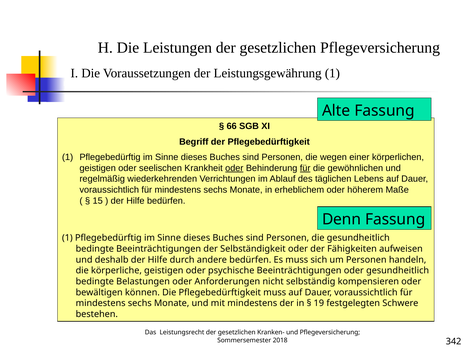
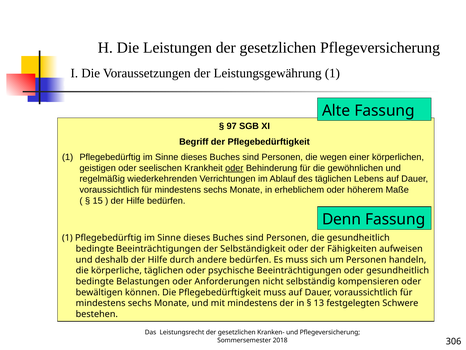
66: 66 -> 97 (232, 126)
für underline: present -> none (305, 168)
körperliche geistigen: geistigen -> täglichen (164, 270)
19: 19 -> 13 (319, 303)
342: 342 -> 306 (454, 341)
